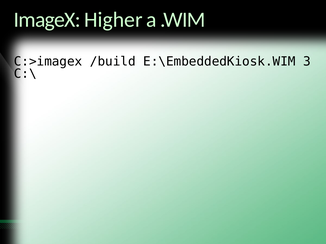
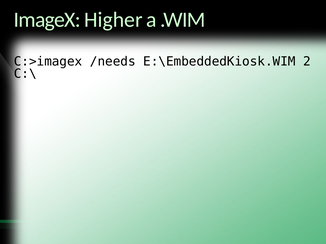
/build: /build -> /needs (113, 62)
3: 3 -> 2 (307, 62)
